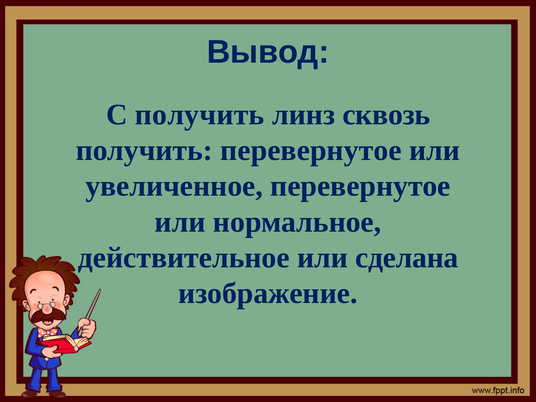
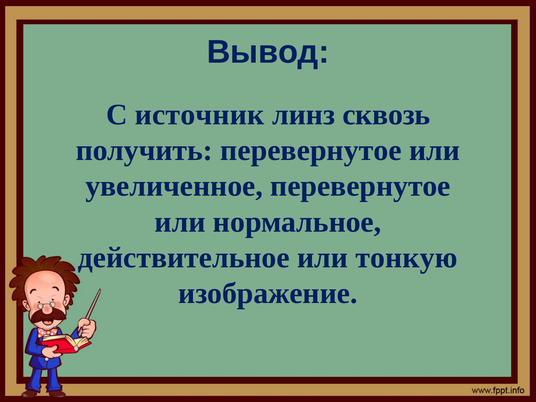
С получить: получить -> источник (200, 115)
сделана: сделана -> тонкую (407, 258)
